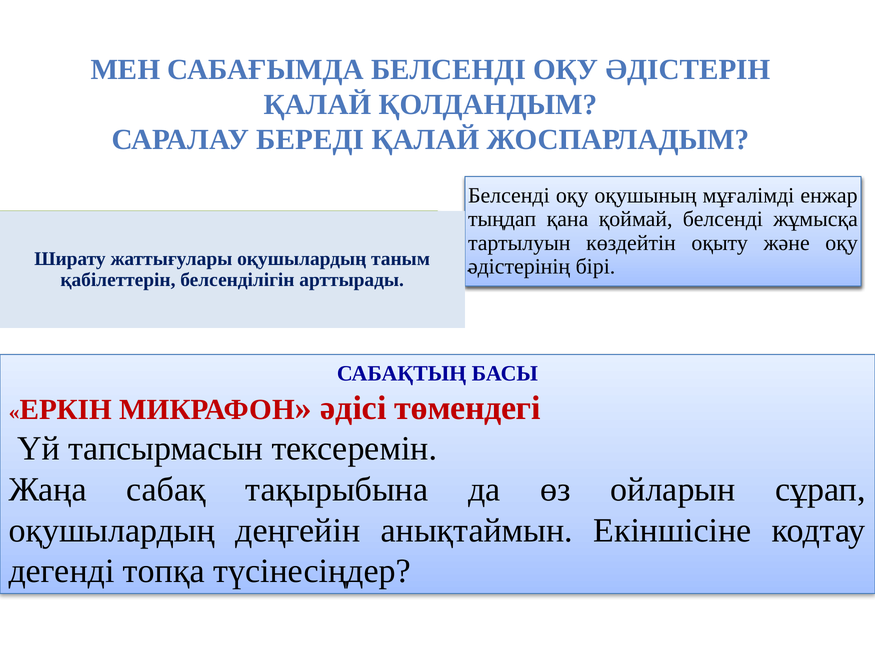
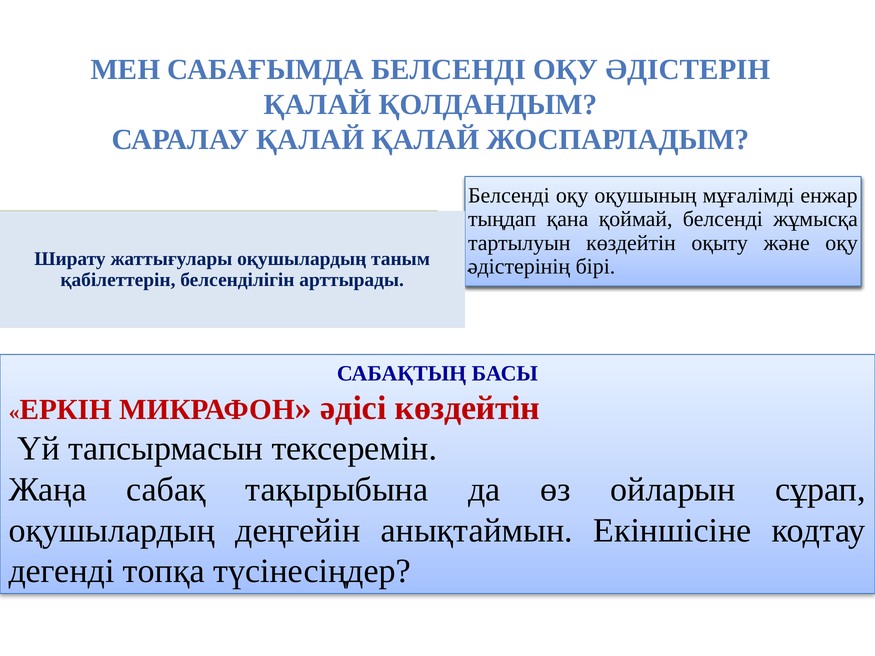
САРАЛАУ БЕРЕДІ: БЕРЕДІ -> ҚАЛАЙ (310, 139)
әдісі төмендегі: төмендегі -> көздейтін (467, 408)
